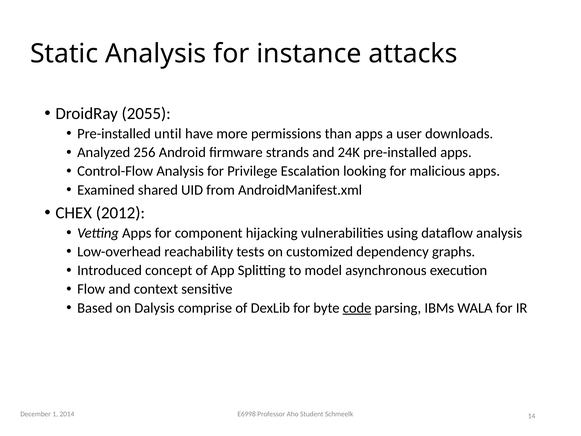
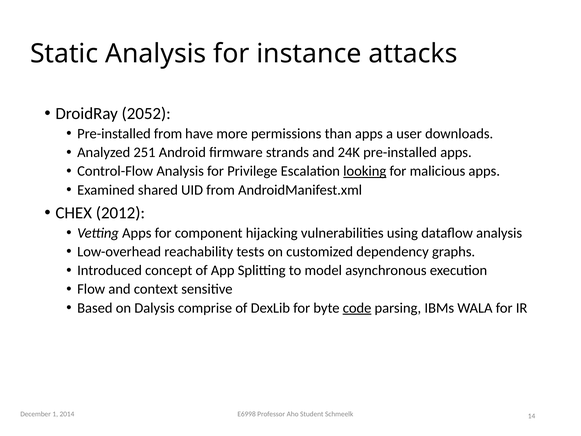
2055: 2055 -> 2052 (146, 114)
Pre-installed until: until -> from (168, 134)
256: 256 -> 251 (144, 152)
looking underline: none -> present (365, 171)
